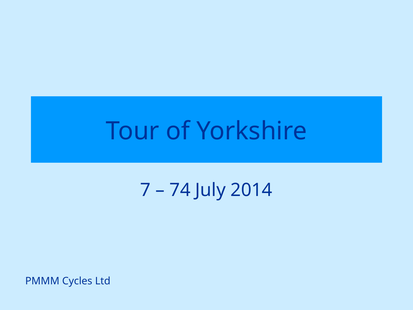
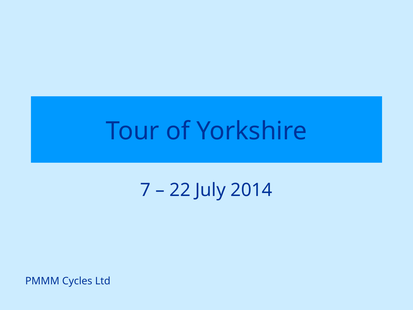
74: 74 -> 22 (180, 190)
